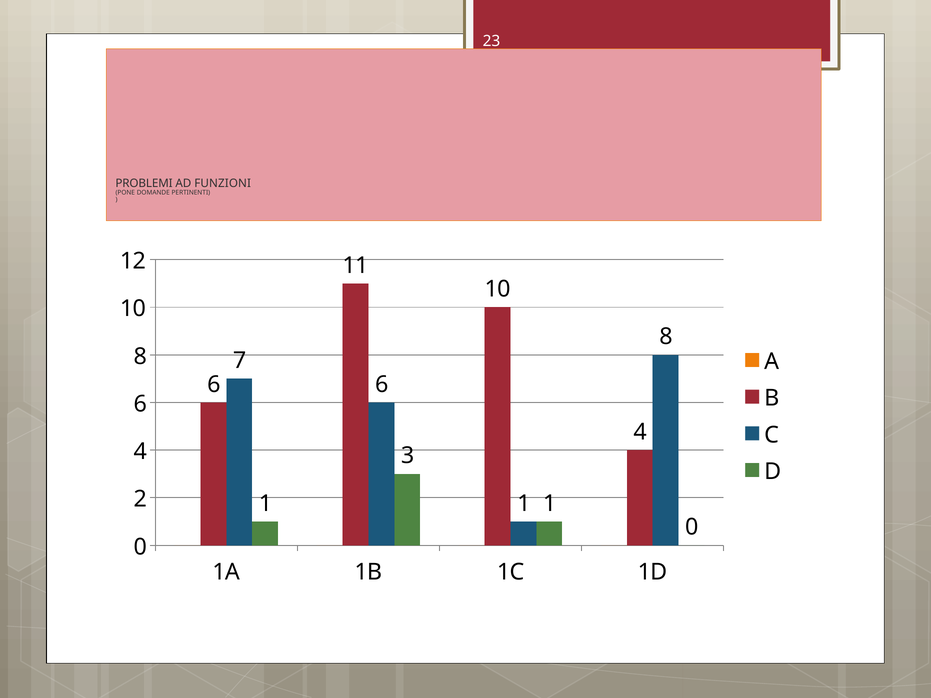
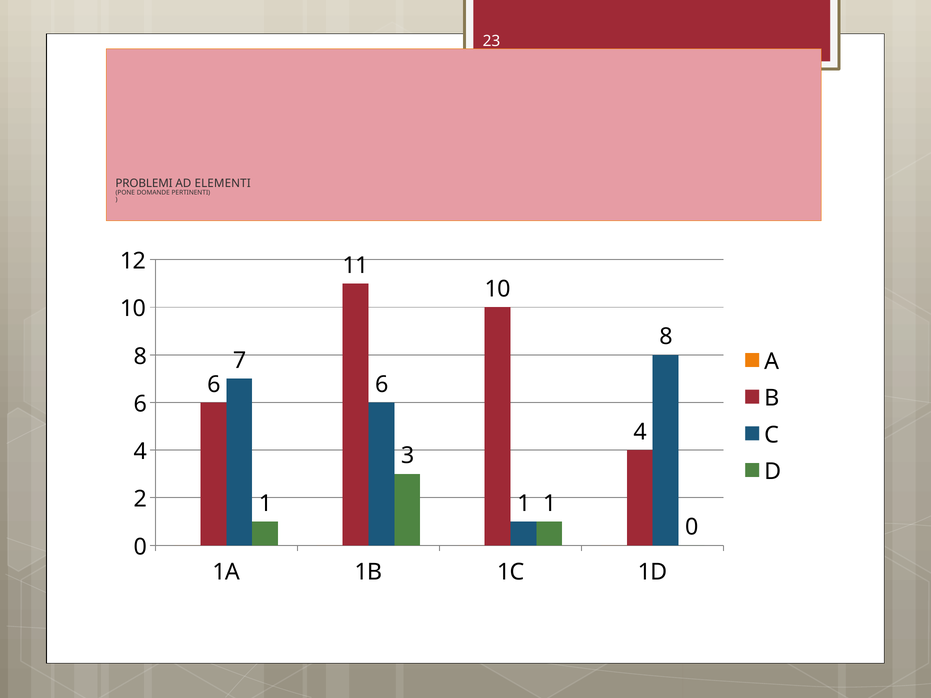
FUNZIONI: FUNZIONI -> ELEMENTI (223, 184)
